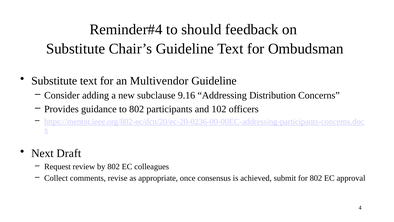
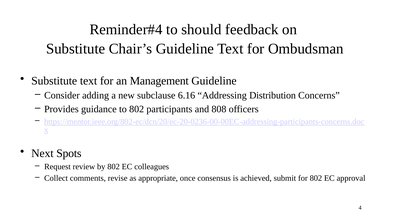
Multivendor: Multivendor -> Management (159, 81)
9.16: 9.16 -> 6.16 (187, 95)
102: 102 -> 808 (219, 109)
Draft: Draft -> Spots (69, 153)
